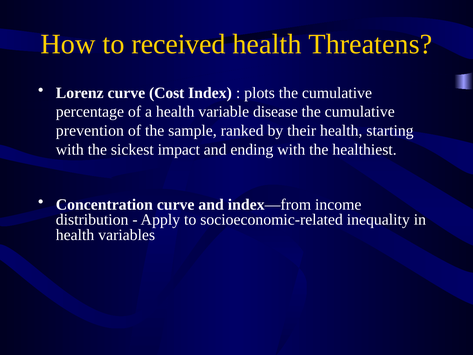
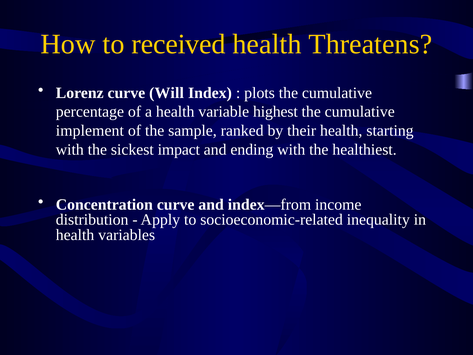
Cost: Cost -> Will (167, 93)
disease: disease -> highest (275, 112)
prevention: prevention -> implement (90, 131)
